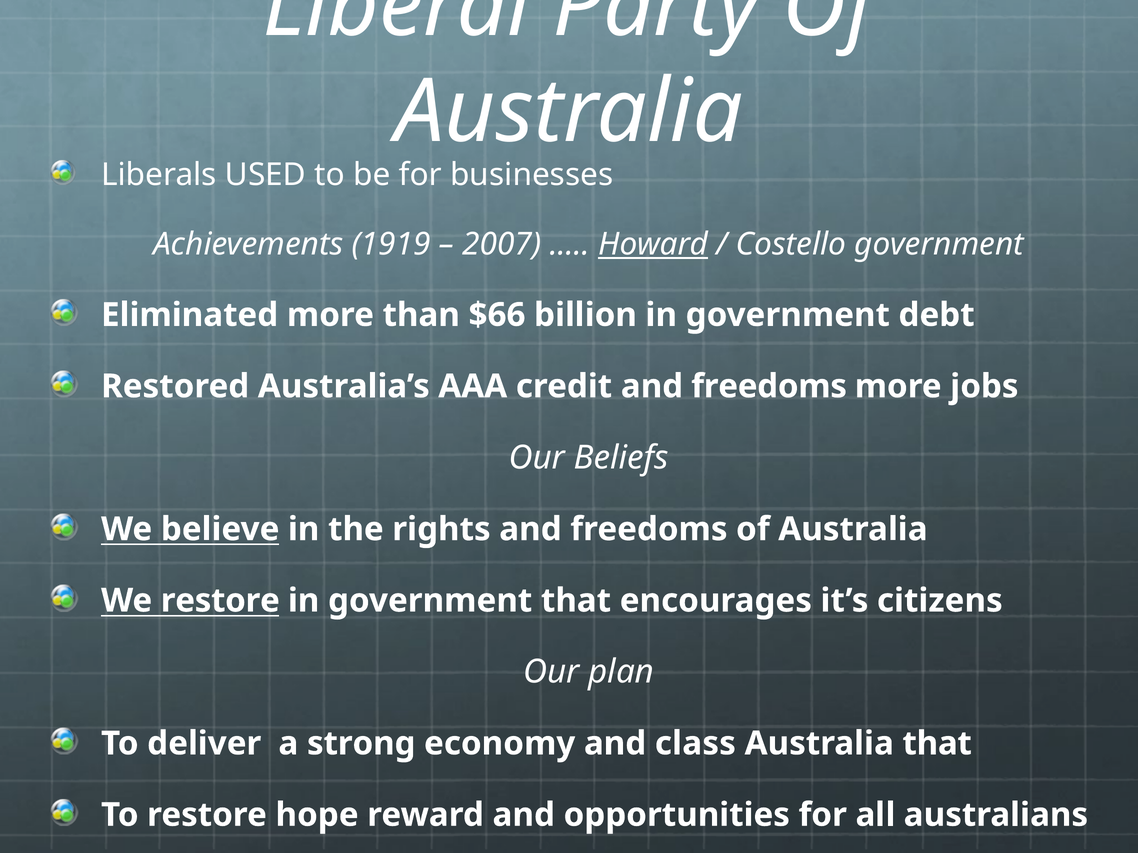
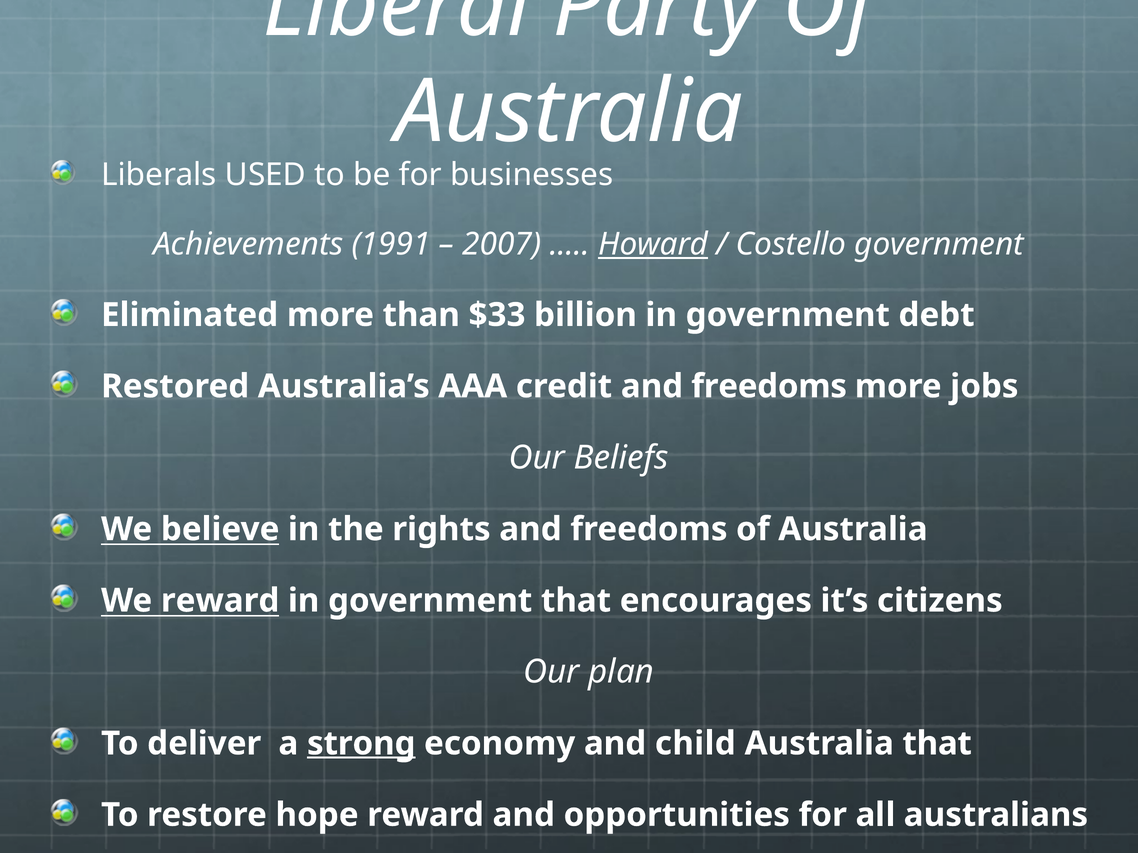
1919: 1919 -> 1991 (391, 244)
$66: $66 -> $33 (497, 315)
We restore: restore -> reward (220, 601)
strong underline: none -> present (361, 744)
class: class -> child (695, 744)
